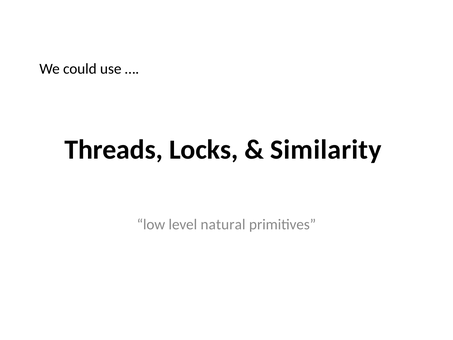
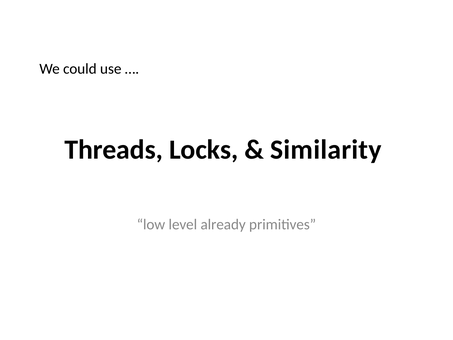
natural: natural -> already (223, 224)
